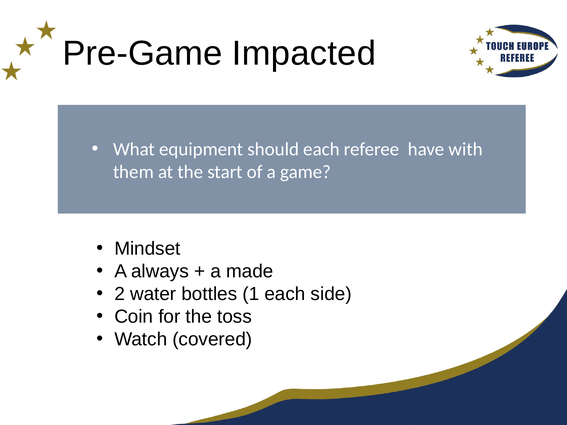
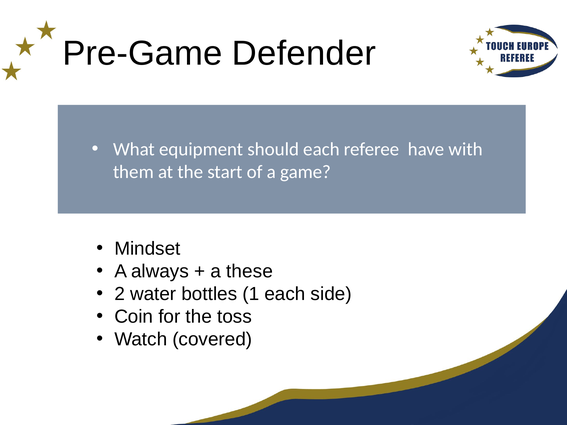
Impacted: Impacted -> Defender (304, 53)
made: made -> these (250, 271)
